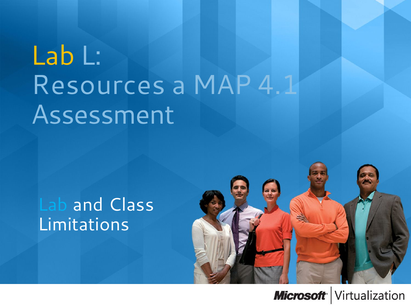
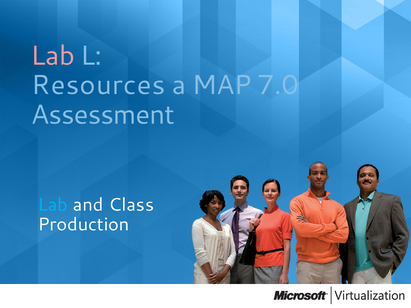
Lab colour: yellow -> pink (53, 56)
4.1: 4.1 -> 7.0 (278, 85)
Limitations: Limitations -> Production (84, 225)
